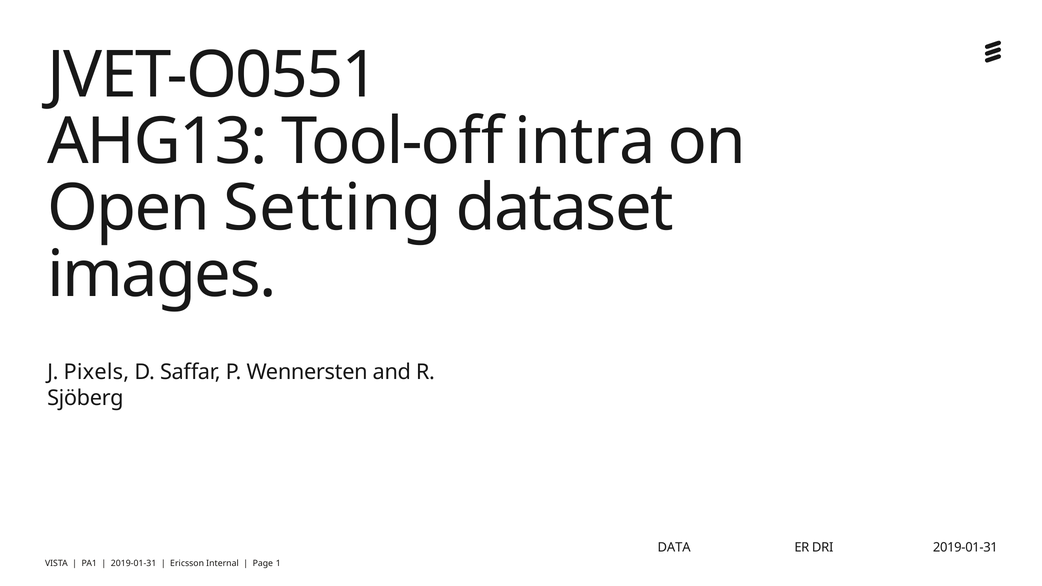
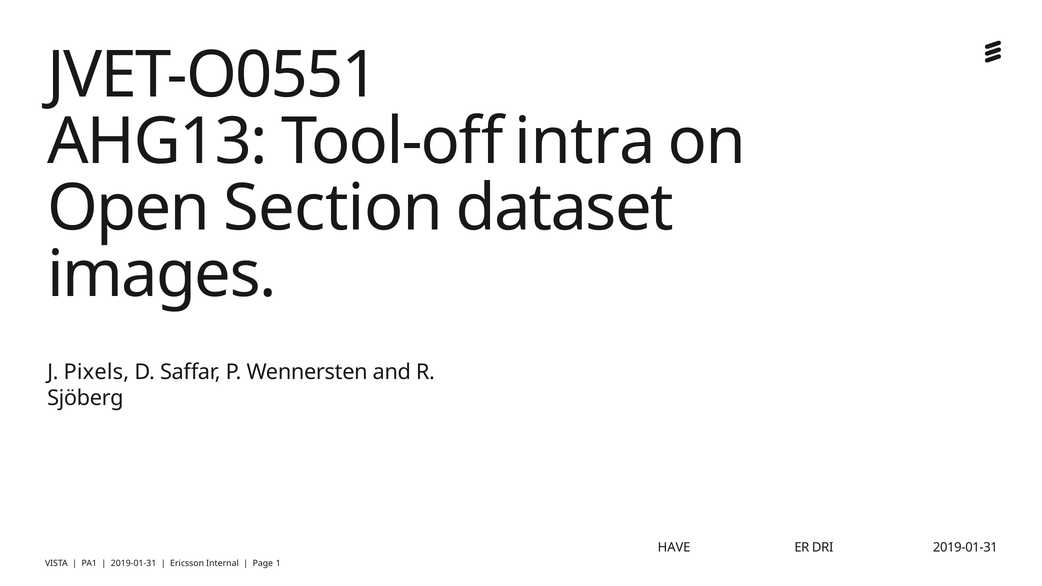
Setting: Setting -> Section (333, 208)
DATA: DATA -> HAVE (674, 548)
